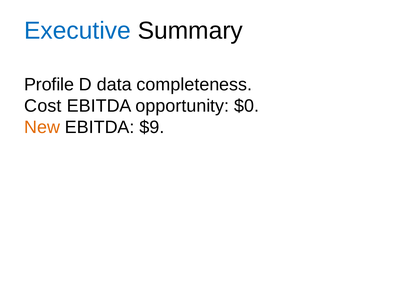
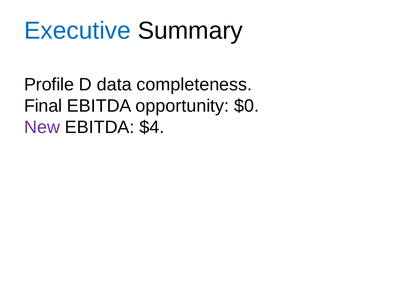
Cost: Cost -> Final (43, 106)
New colour: orange -> purple (42, 128)
$9: $9 -> $4 (152, 128)
